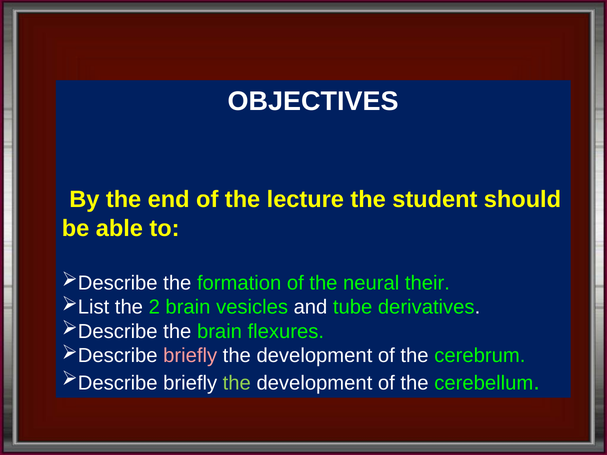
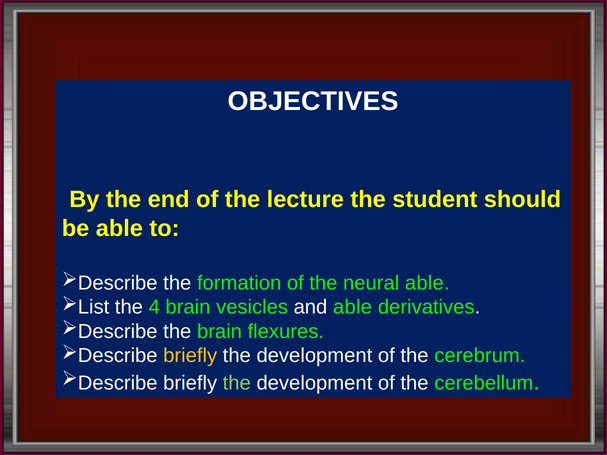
neural their: their -> able (427, 283)
2: 2 -> 4 (154, 307)
and tube: tube -> able (353, 307)
briefly colour: pink -> yellow (190, 356)
